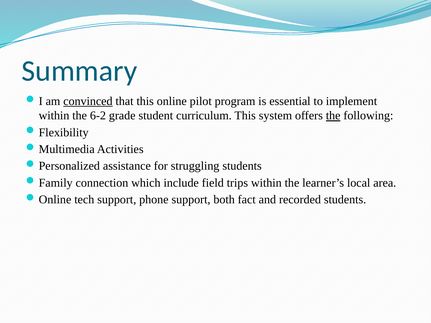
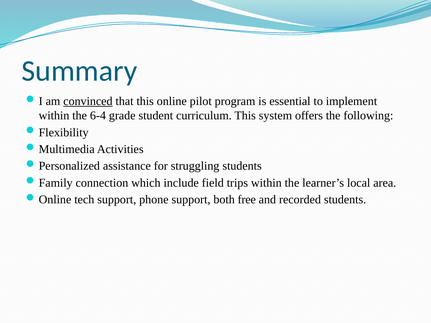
6-2: 6-2 -> 6-4 (98, 116)
the underline: present -> none (333, 116)
fact: fact -> free (247, 200)
